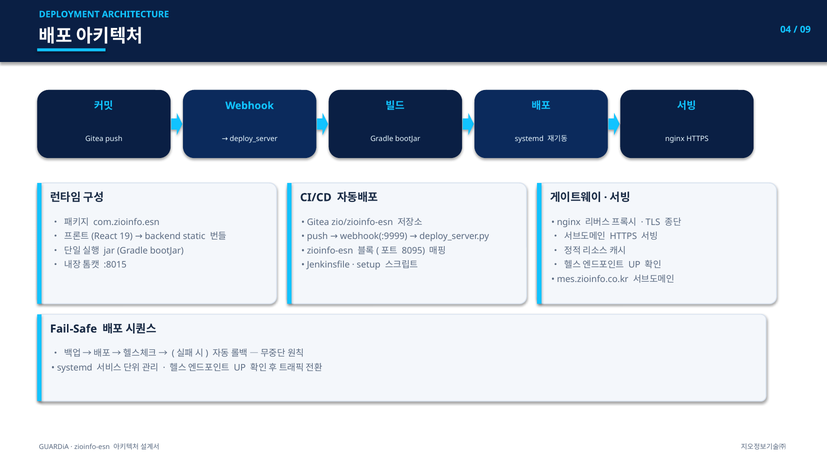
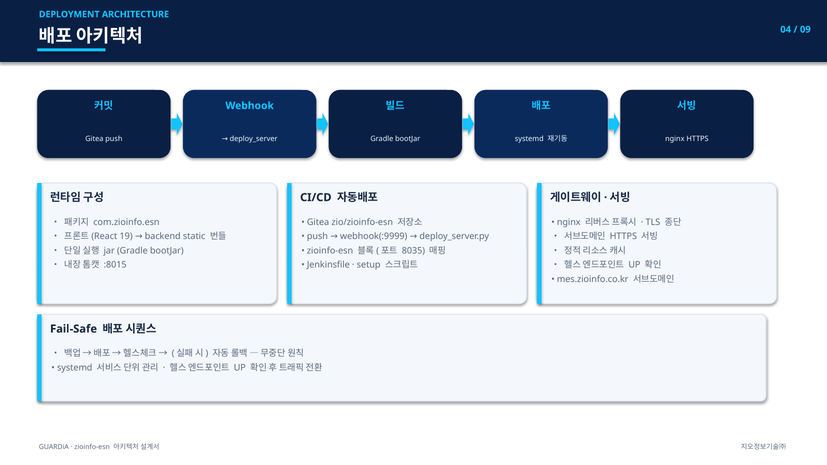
8095: 8095 -> 8035 (413, 251)
